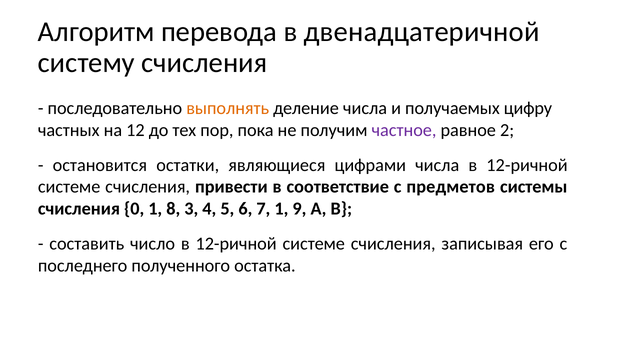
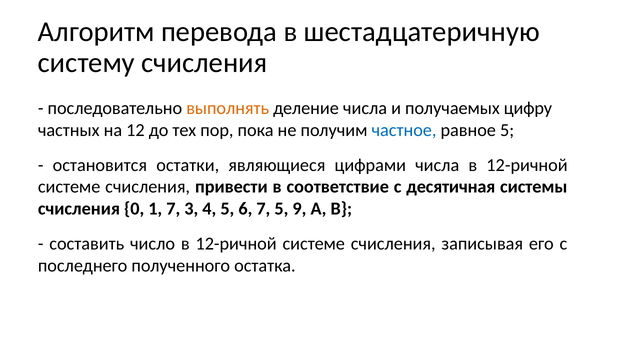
двенадцатеричной: двенадцатеричной -> шестадцатеричную (422, 32)
частное colour: purple -> blue (404, 130)
равное 2: 2 -> 5 (507, 130)
предметов: предметов -> десятичная (451, 187)
1 8: 8 -> 7 (173, 208)
7 1: 1 -> 5 (281, 208)
